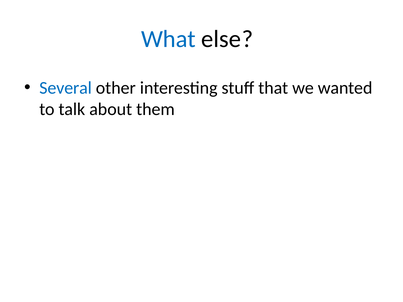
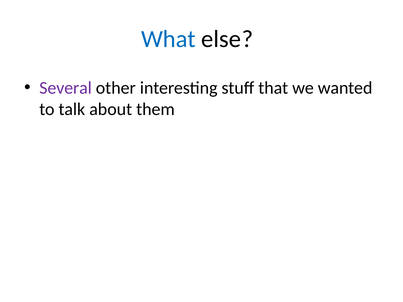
Several colour: blue -> purple (66, 88)
